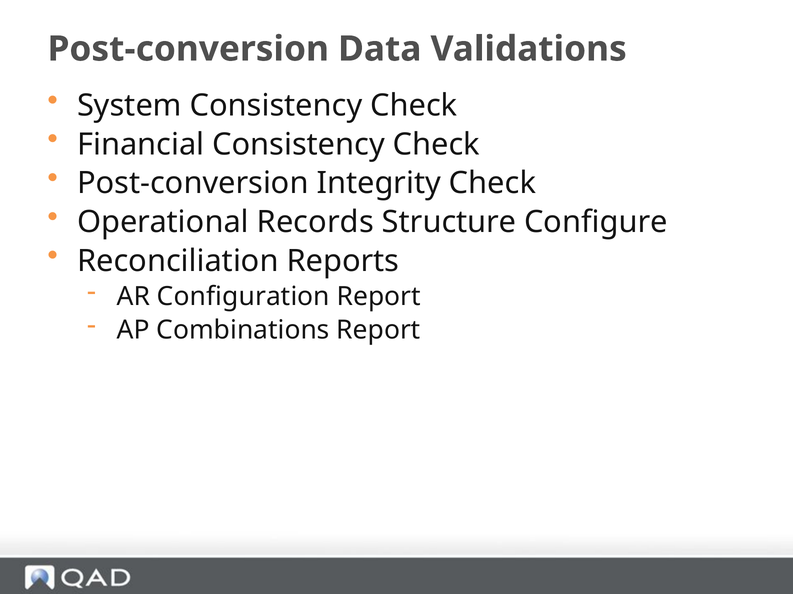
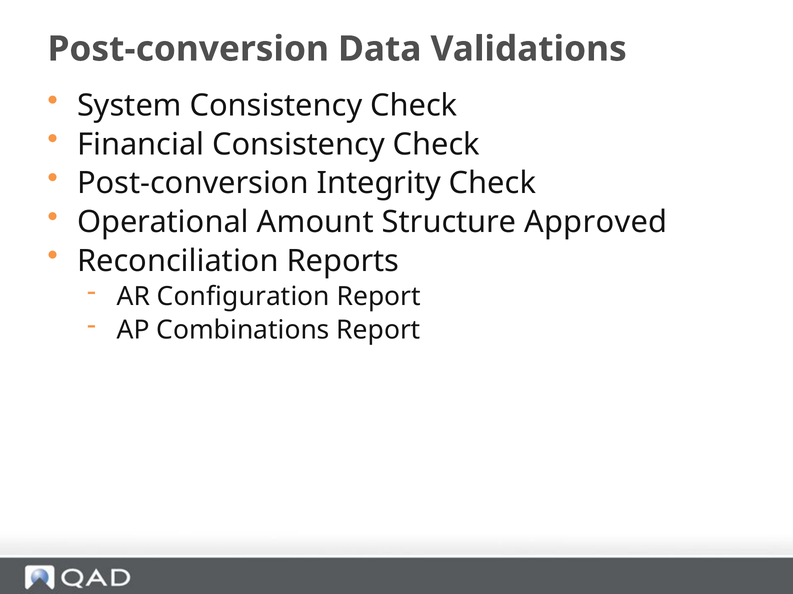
Records: Records -> Amount (315, 222)
Configure: Configure -> Approved (596, 222)
